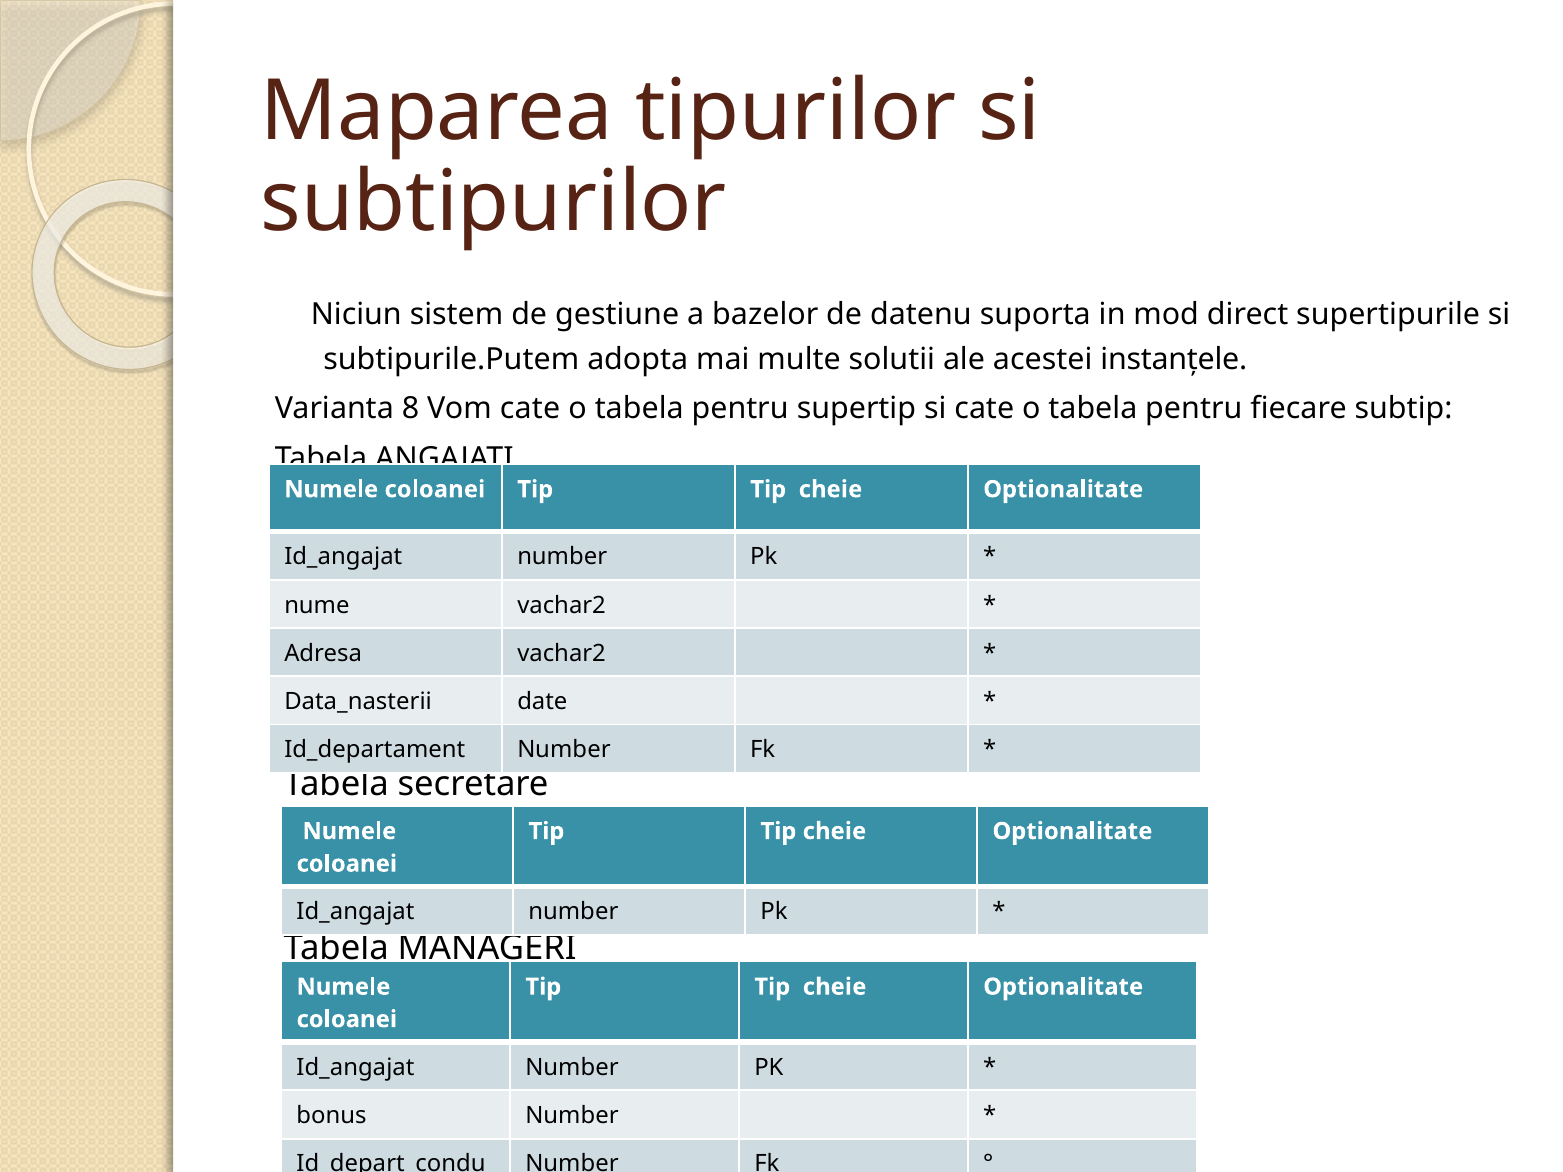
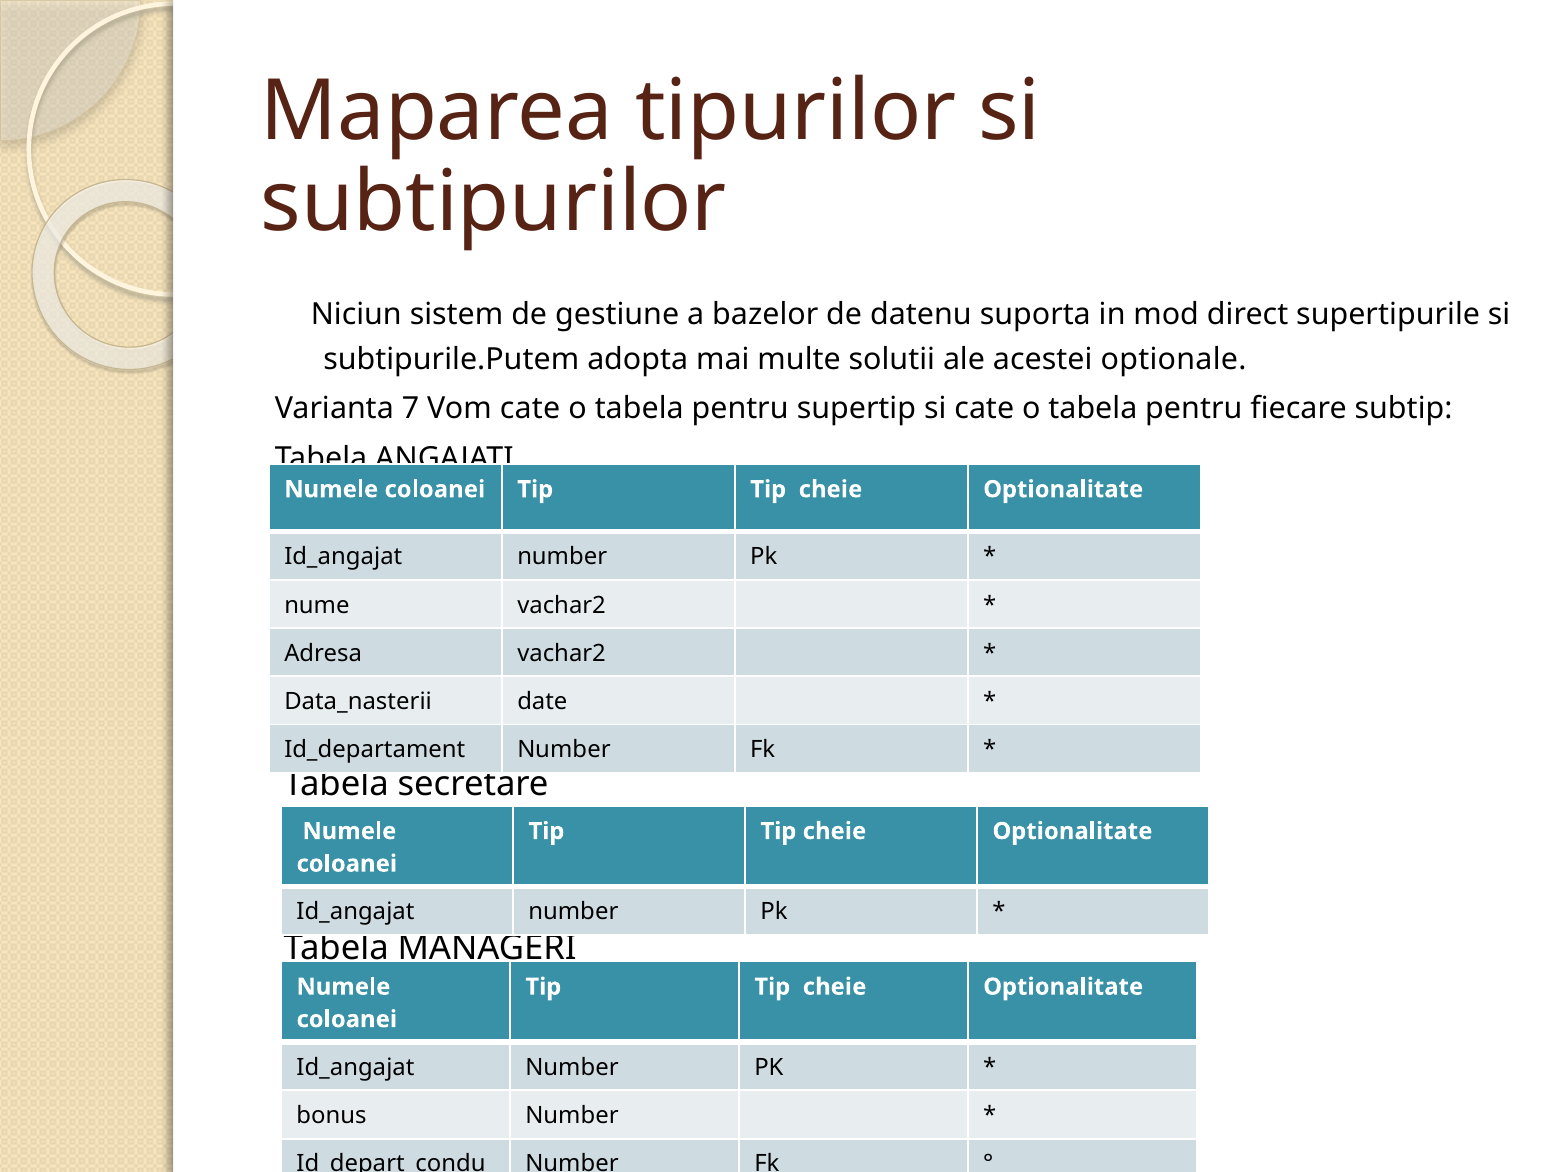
instanțele: instanțele -> optionale (1174, 359)
8: 8 -> 7 (411, 409)
